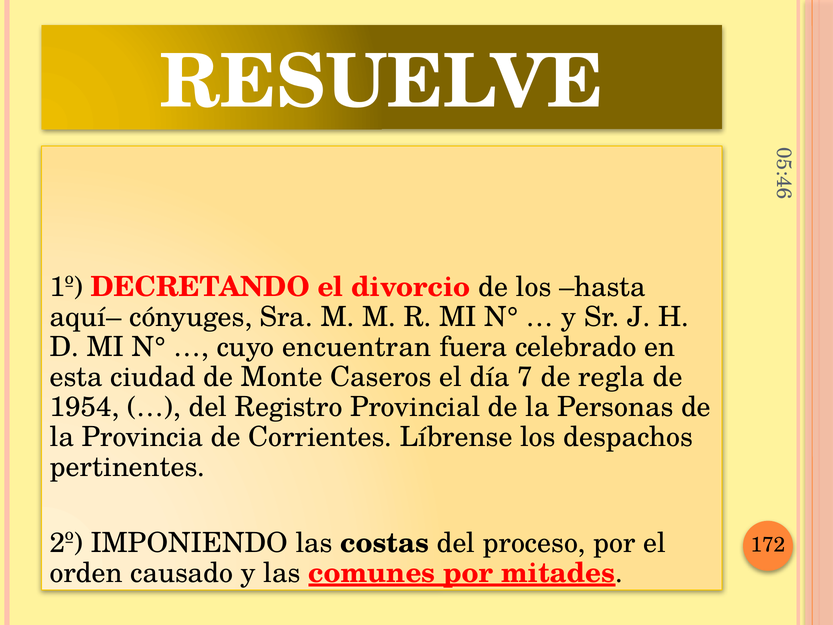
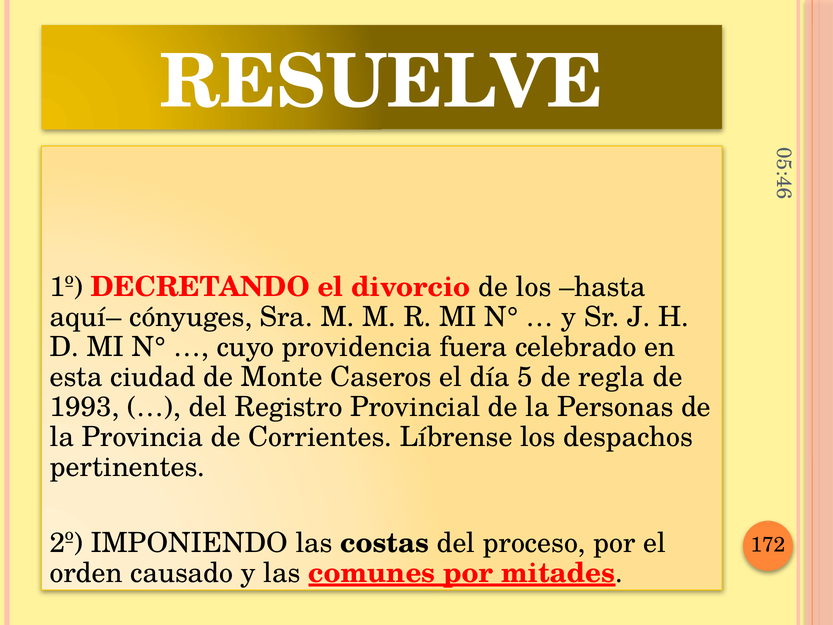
encuentran: encuentran -> providencia (357, 347)
día 7: 7 -> 5 (525, 377)
1954: 1954 -> 1993 (85, 407)
